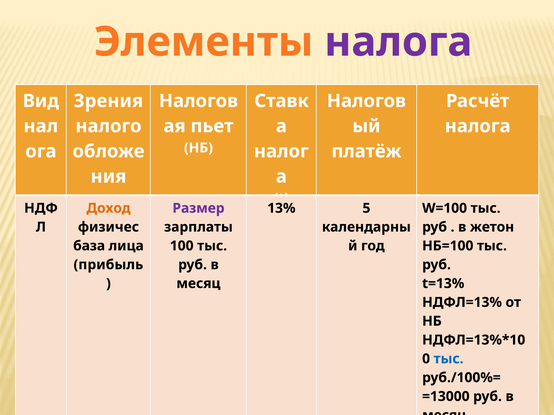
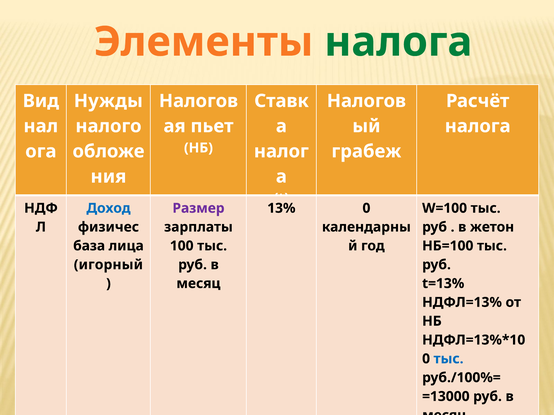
налога colour: purple -> green (398, 42)
Зрения: Зрения -> Нужды (108, 101)
платёж: платёж -> грабеж (366, 152)
Доход colour: orange -> blue (109, 208)
13% 5: 5 -> 0 (366, 208)
прибыль: прибыль -> игорный (108, 265)
